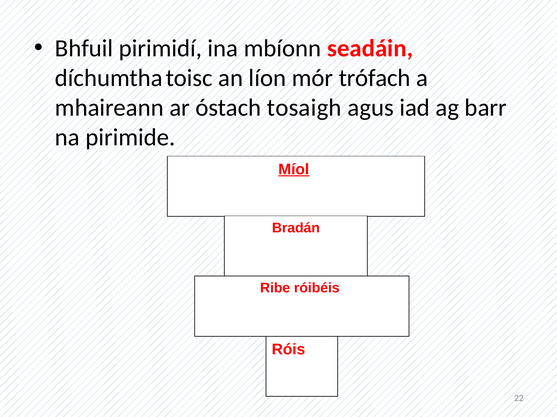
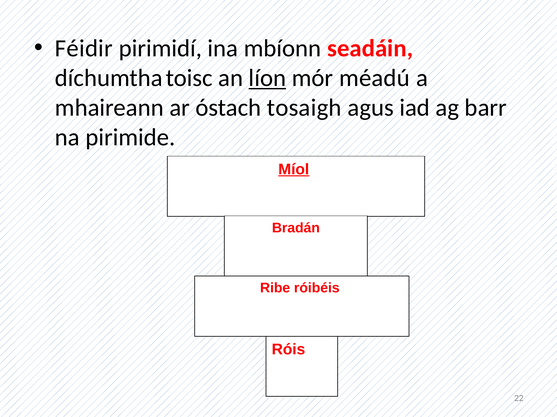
Bhfuil: Bhfuil -> Féidir (84, 48)
líon underline: none -> present (267, 78)
trófach: trófach -> méadú (374, 78)
